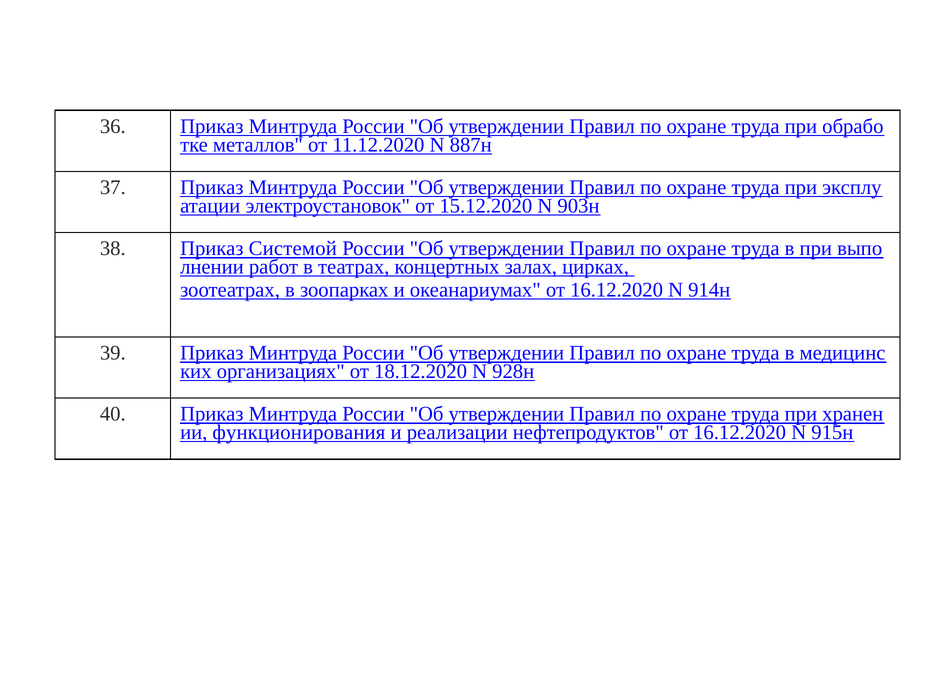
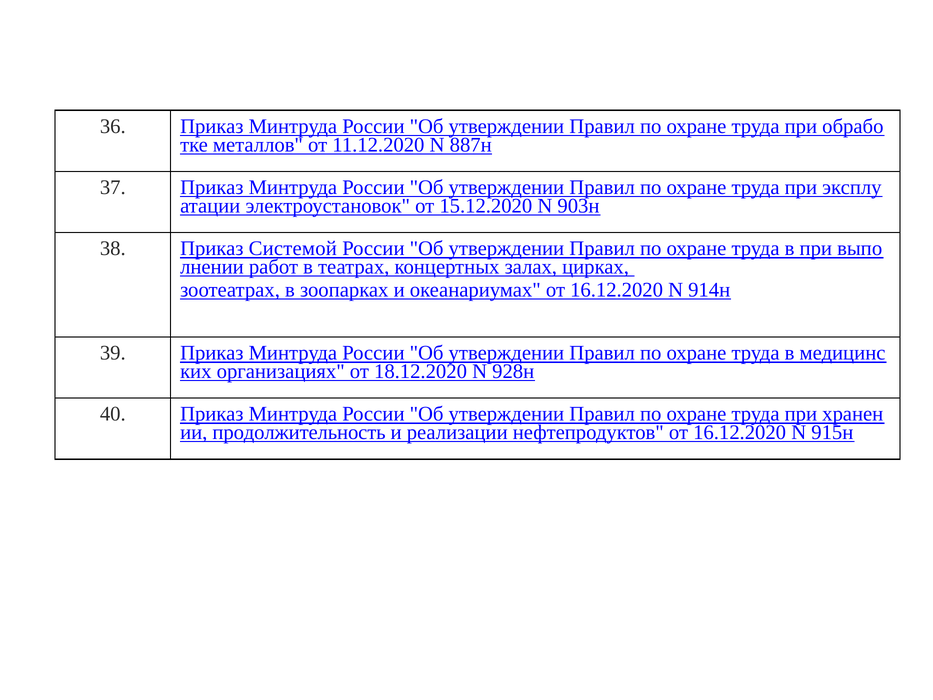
функционирования: функционирования -> продолжительность (299, 432)
